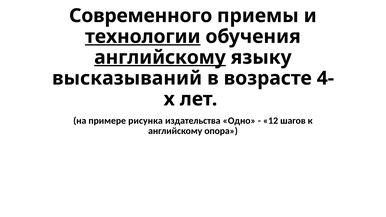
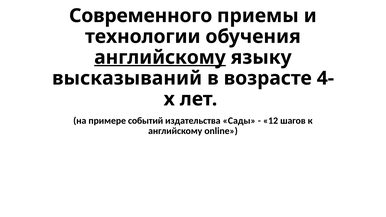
технологии underline: present -> none (143, 37)
рисунка: рисунка -> событий (146, 121)
Одно: Одно -> Сады (239, 121)
опора: опора -> online (221, 131)
